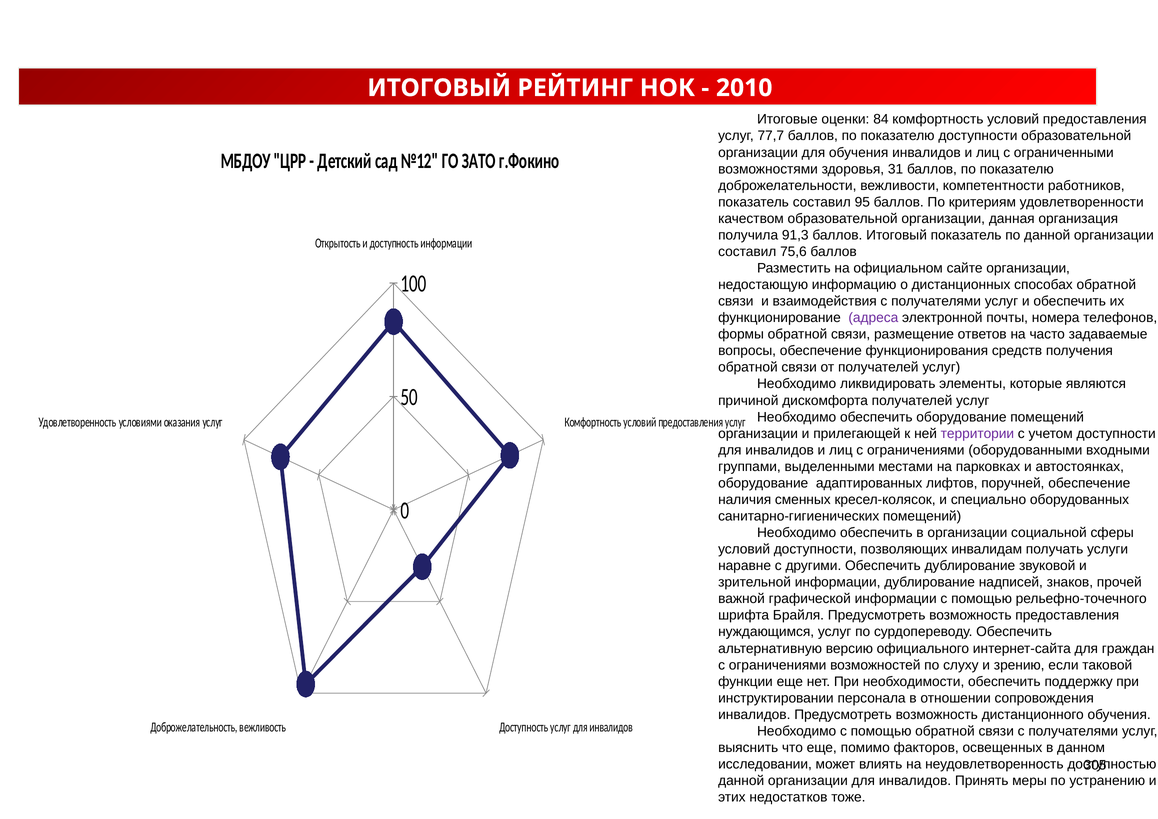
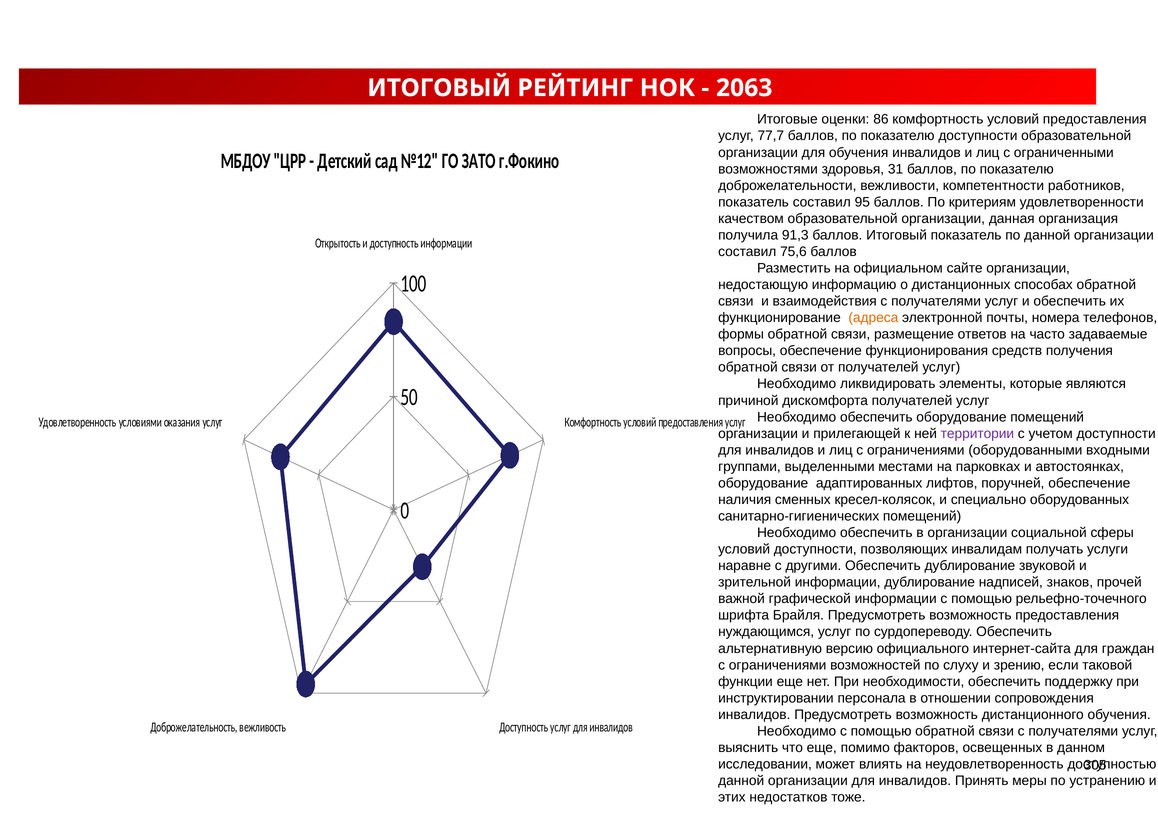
2010: 2010 -> 2063 (744, 88)
84: 84 -> 86 (881, 119)
адреса colour: purple -> orange (873, 318)
